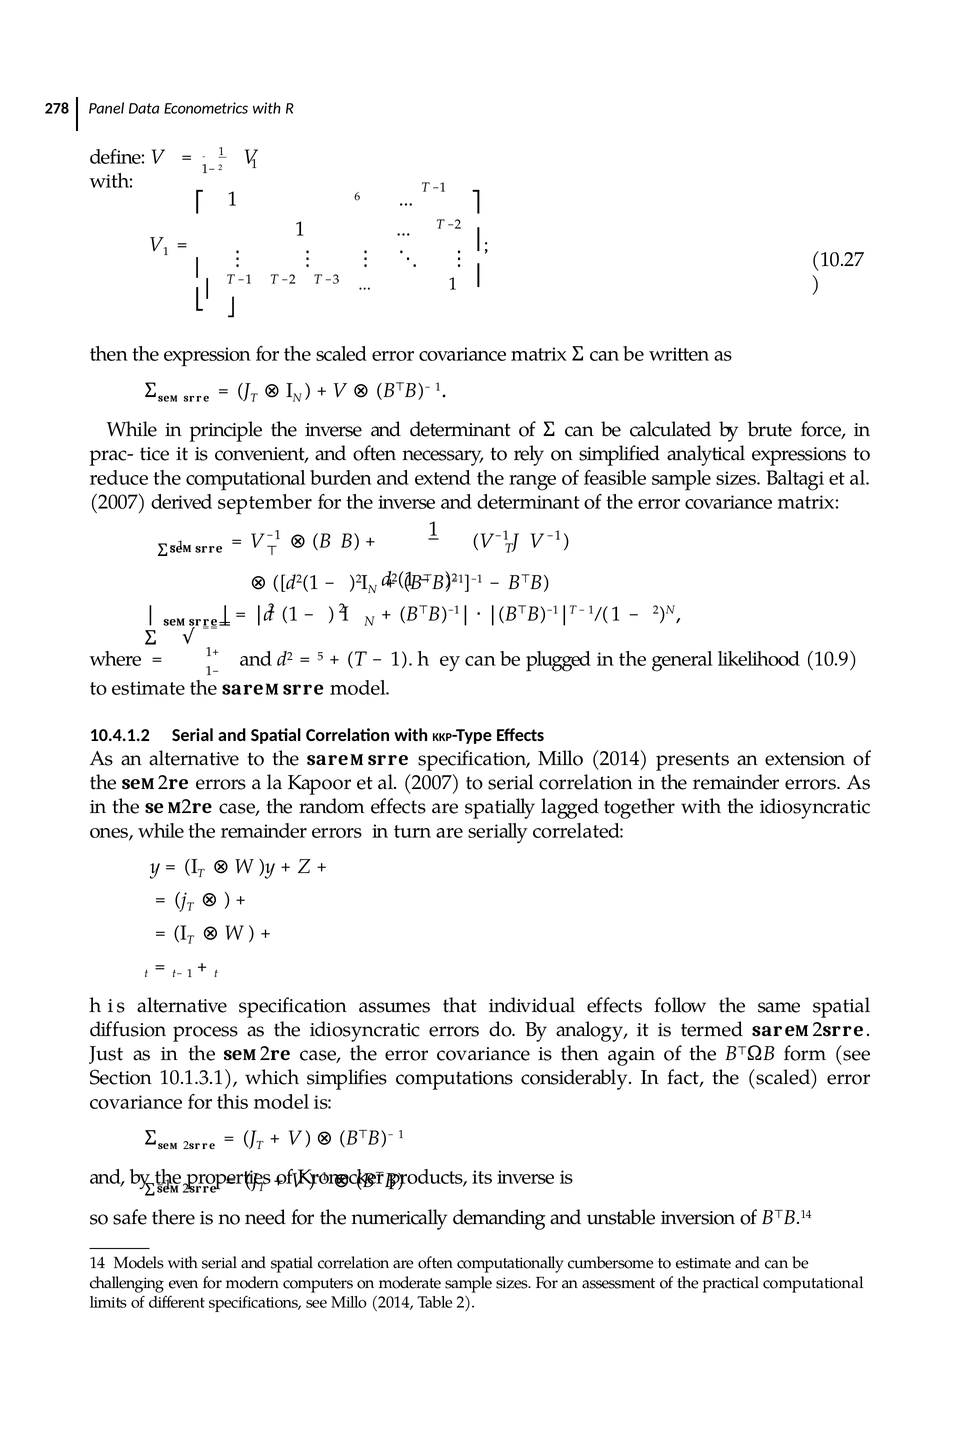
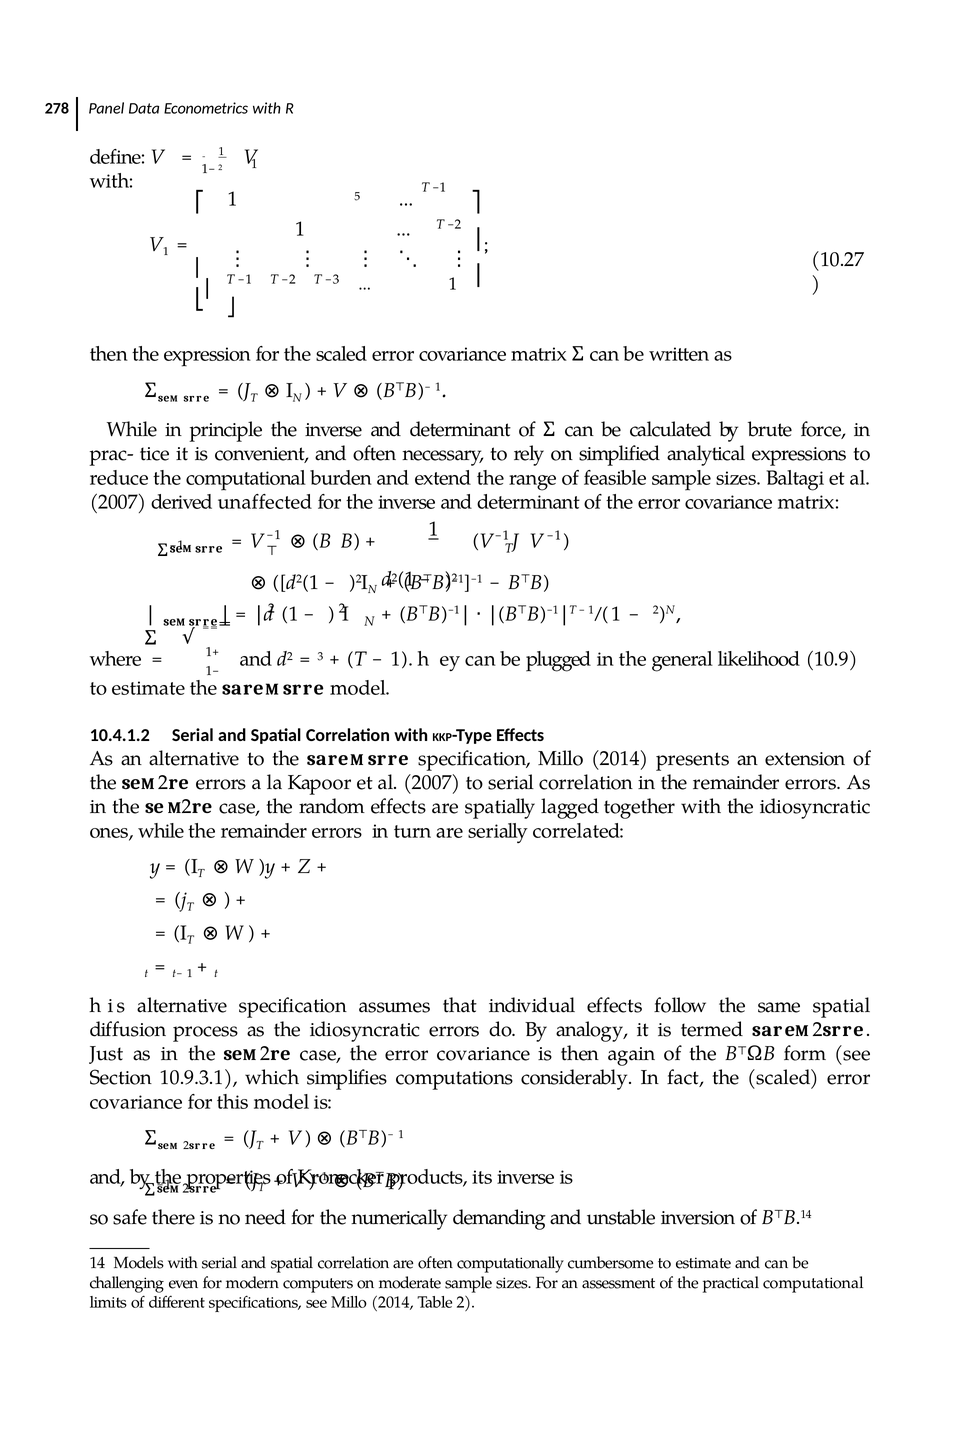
6: 6 -> 5 (357, 196)
september: september -> unaffected (265, 502)
5: 5 -> 3 (320, 656)
10.1.3.1: 10.1.3.1 -> 10.9.3.1 (199, 1077)
